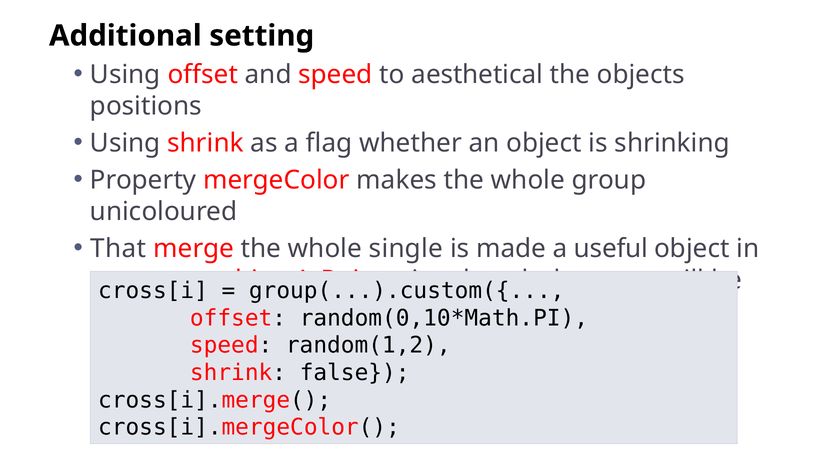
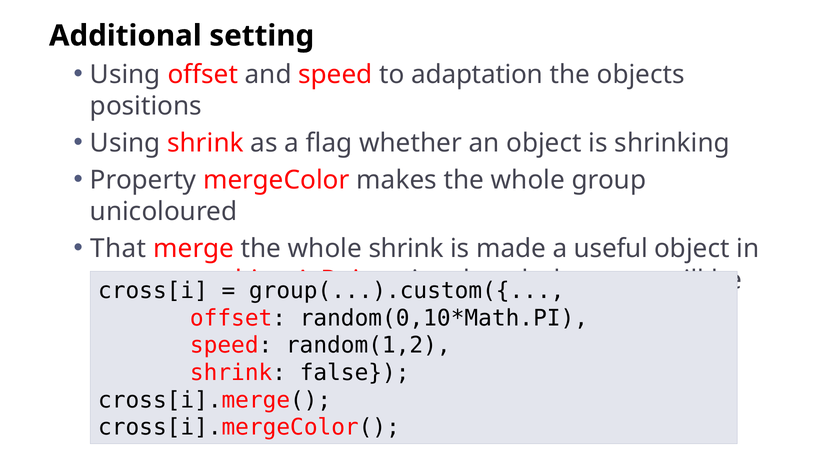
aesthetical: aesthetical -> adaptation (477, 75)
whole single: single -> shrink (406, 249)
